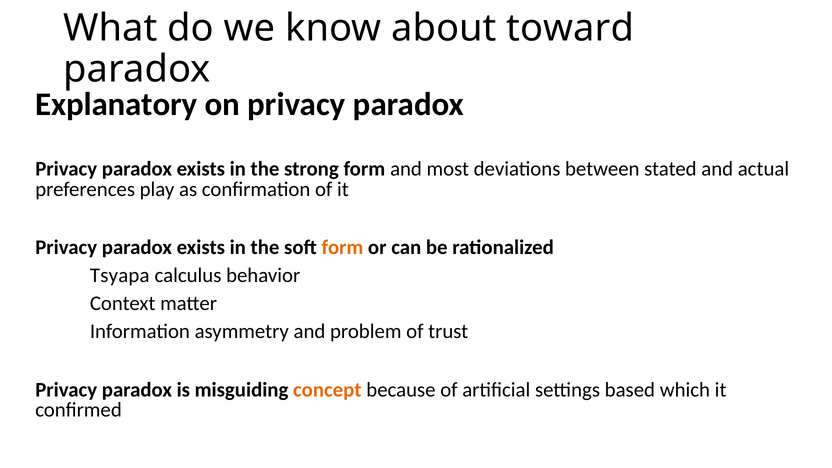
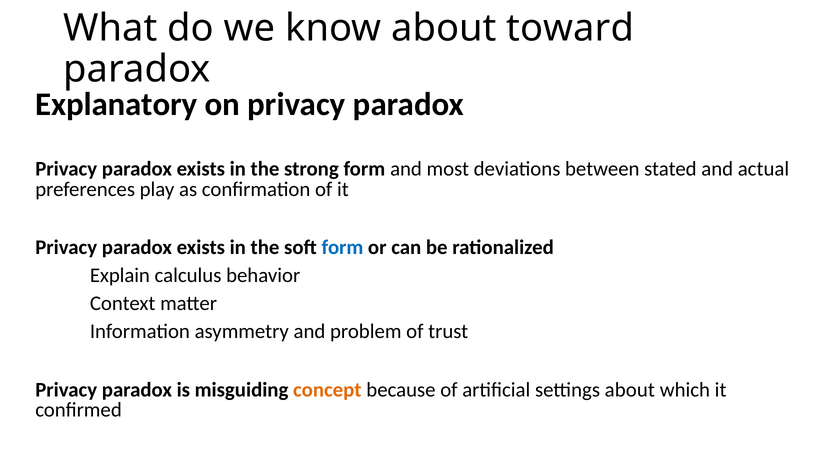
form colour: orange -> blue (342, 247)
Tsyapa: Tsyapa -> Explain (120, 275)
settings based: based -> about (630, 390)
